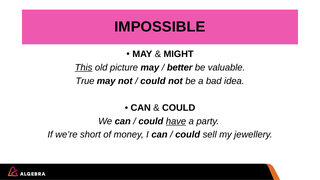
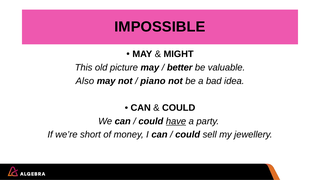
This underline: present -> none (84, 68)
True: True -> Also (85, 81)
could: could -> piano (153, 81)
